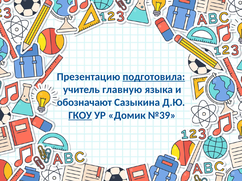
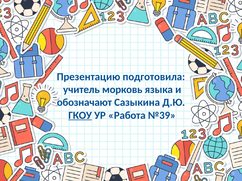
подготовила underline: present -> none (154, 77)
главную: главную -> морковь (122, 90)
Домик: Домик -> Работа (127, 116)
